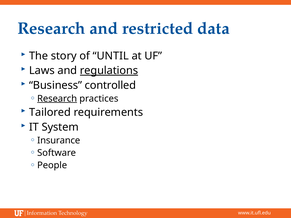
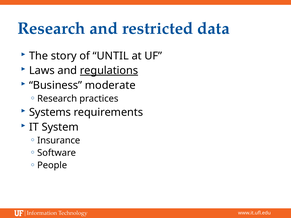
controlled: controlled -> moderate (110, 85)
Research underline: present -> none (57, 99)
Tailored: Tailored -> Systems (50, 113)
